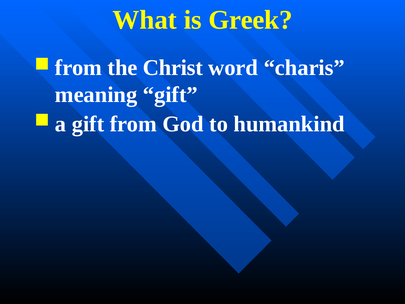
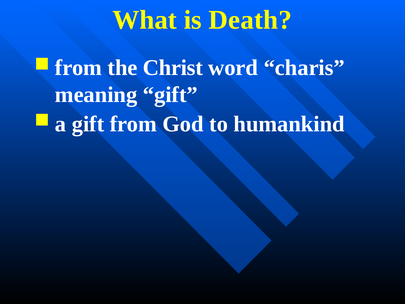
Greek: Greek -> Death (250, 20)
